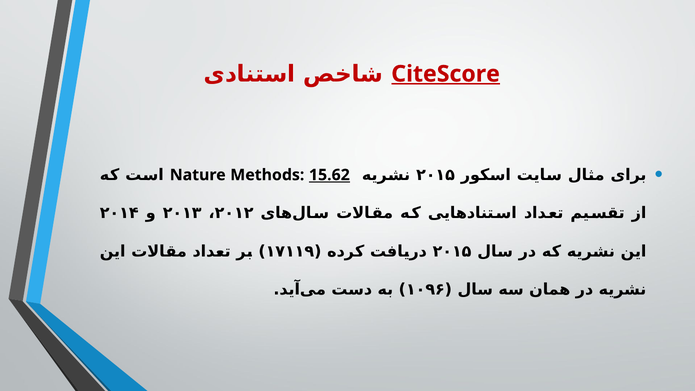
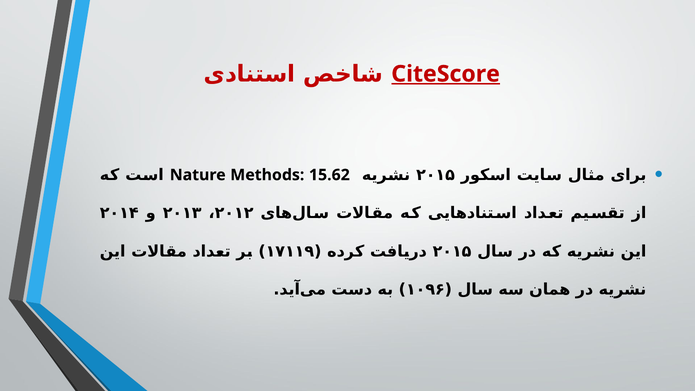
15.62 underline: present -> none (329, 175)
